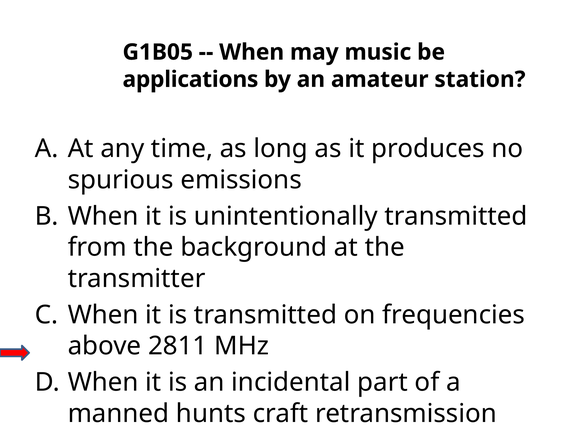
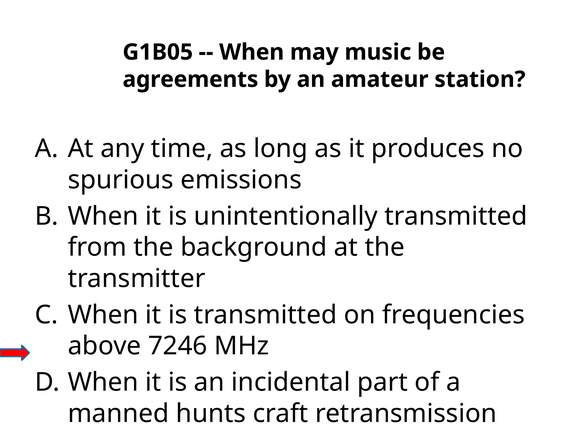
applications: applications -> agreements (190, 79)
2811: 2811 -> 7246 (178, 346)
